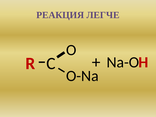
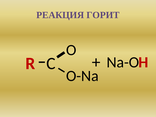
ЛЕГЧЕ: ЛЕГЧЕ -> ГОРИТ (103, 15)
